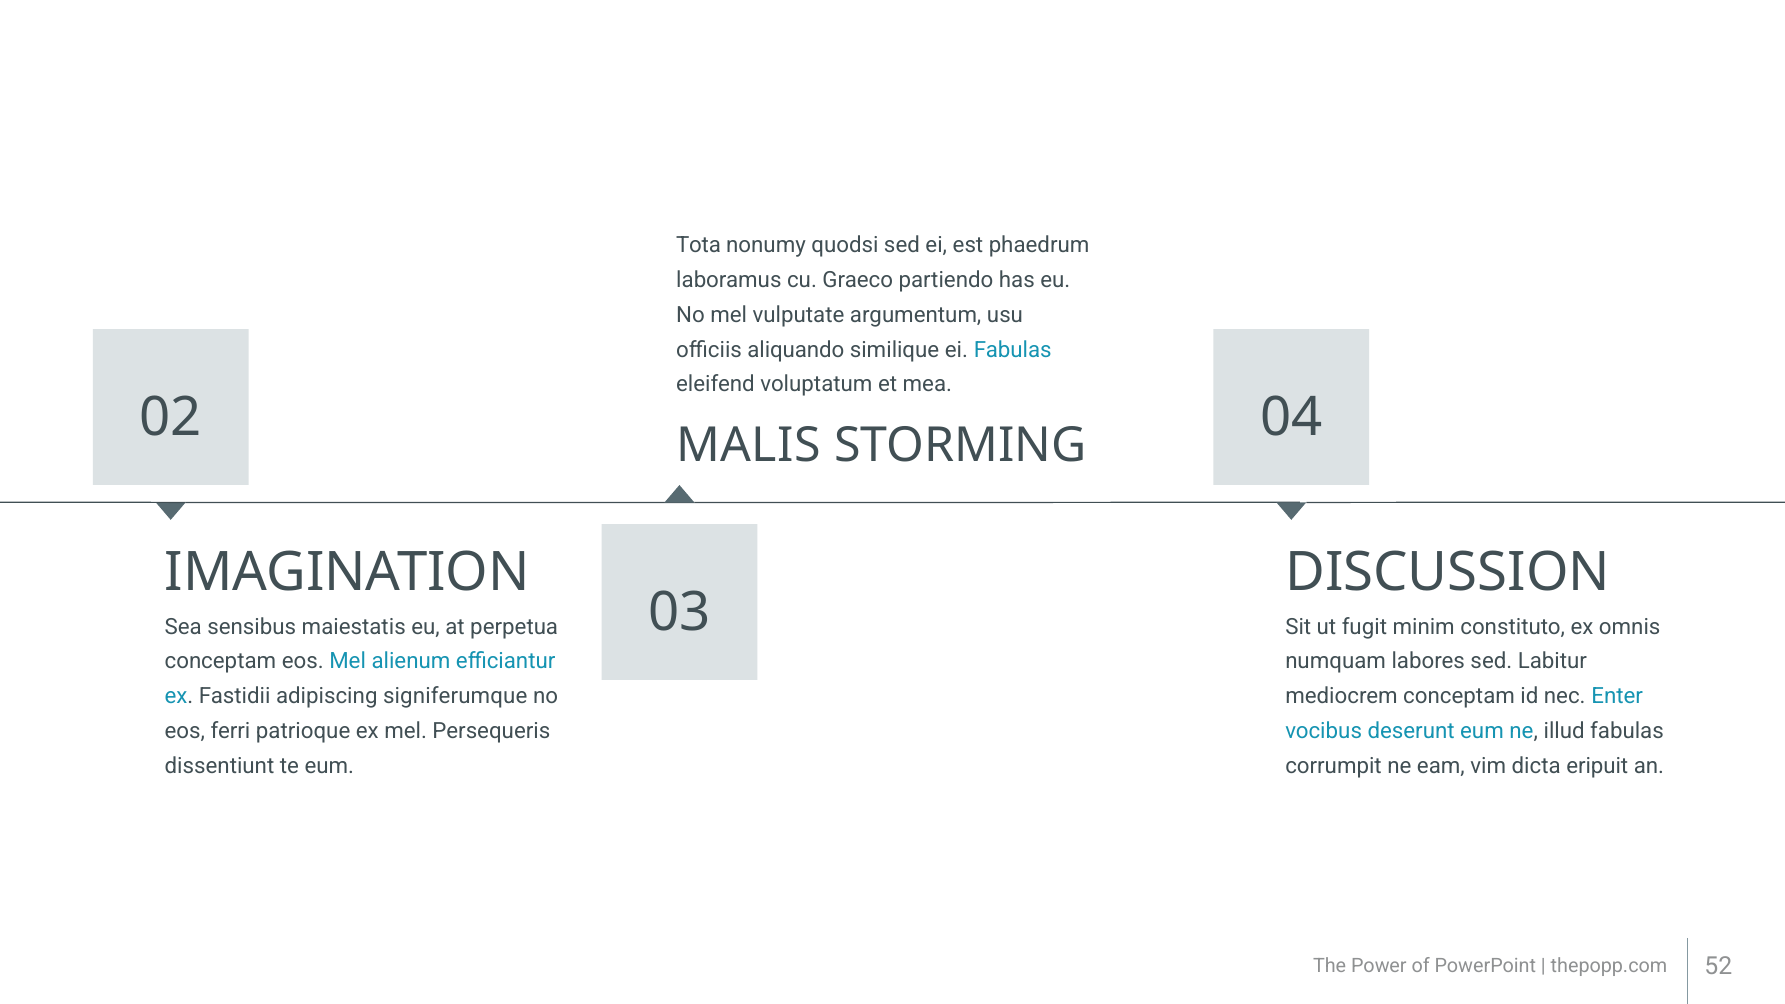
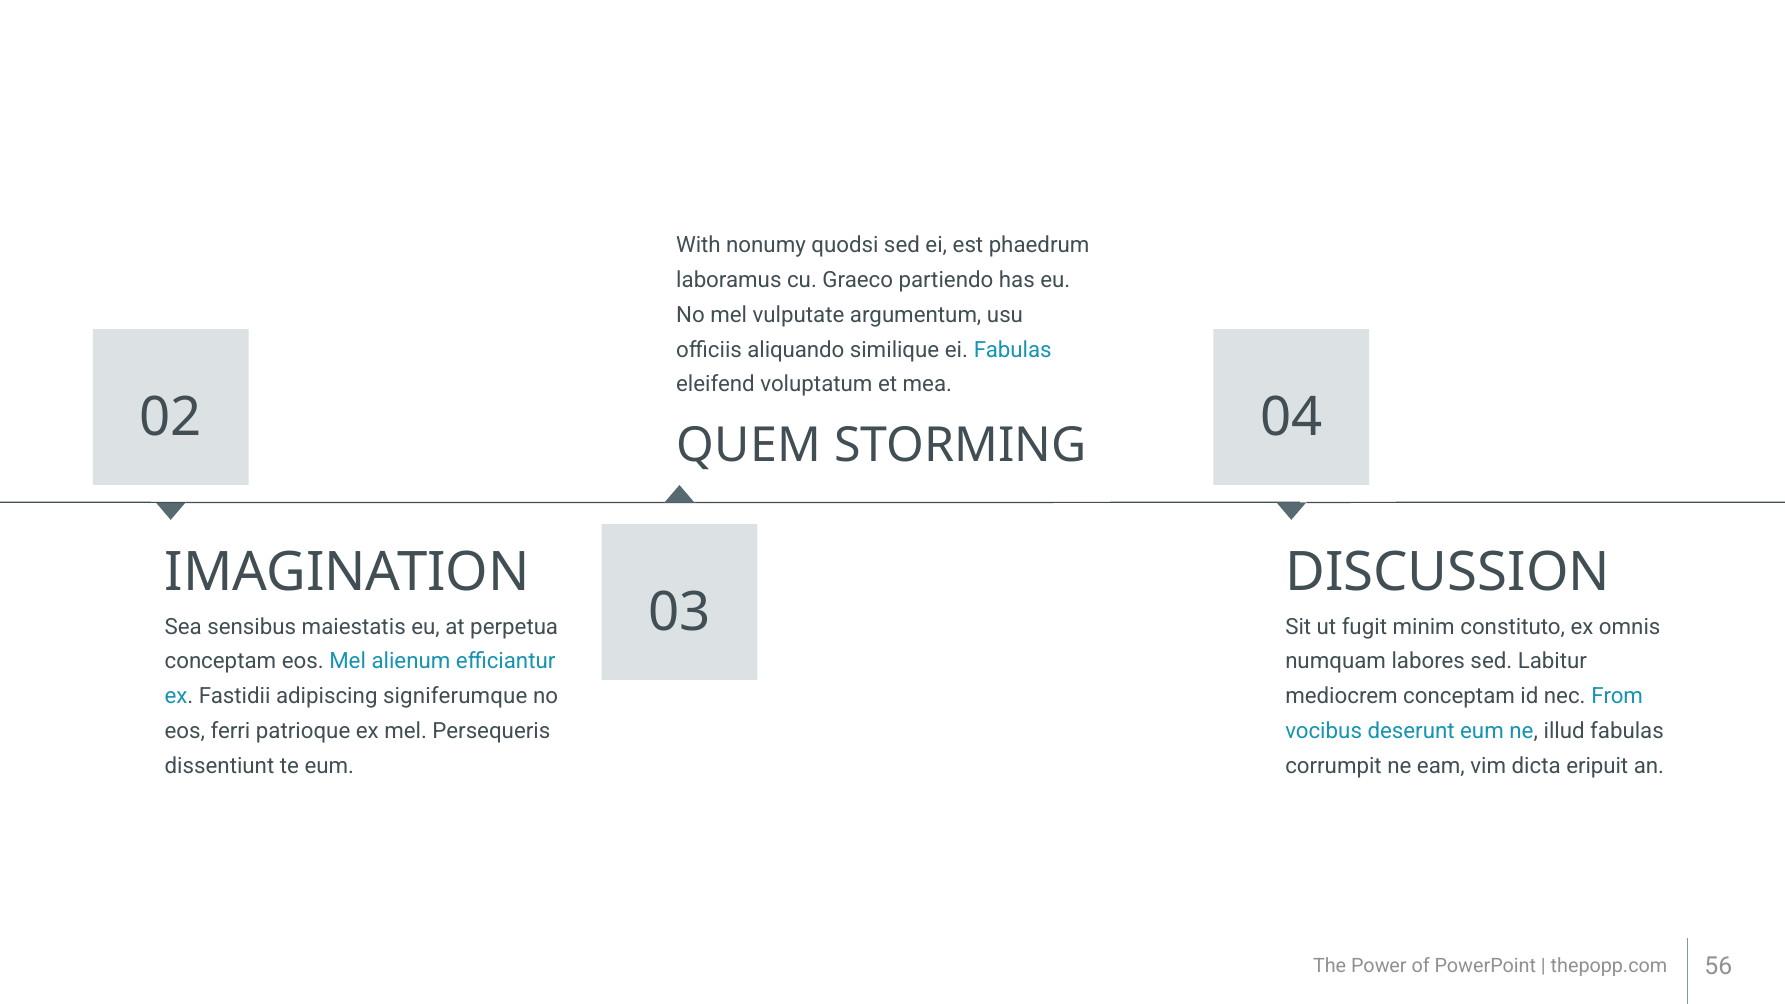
Tota: Tota -> With (698, 245)
MALIS: MALIS -> QUEM (749, 445)
Enter: Enter -> From (1617, 696)
52: 52 -> 56 (1718, 966)
